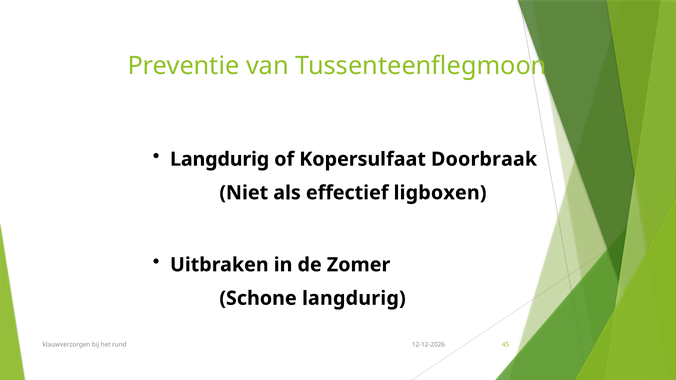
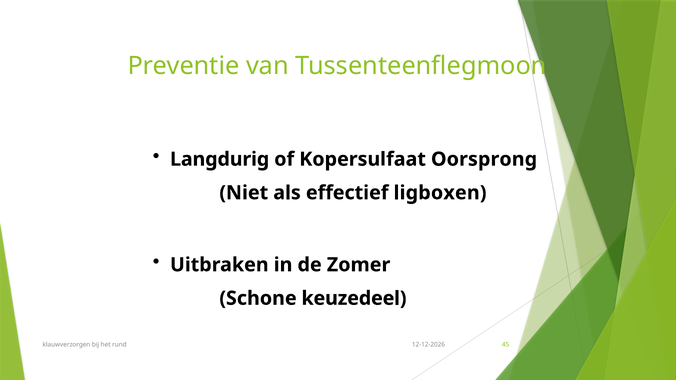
Doorbraak: Doorbraak -> Oorsprong (484, 159)
Schone langdurig: langdurig -> keuzedeel (354, 298)
